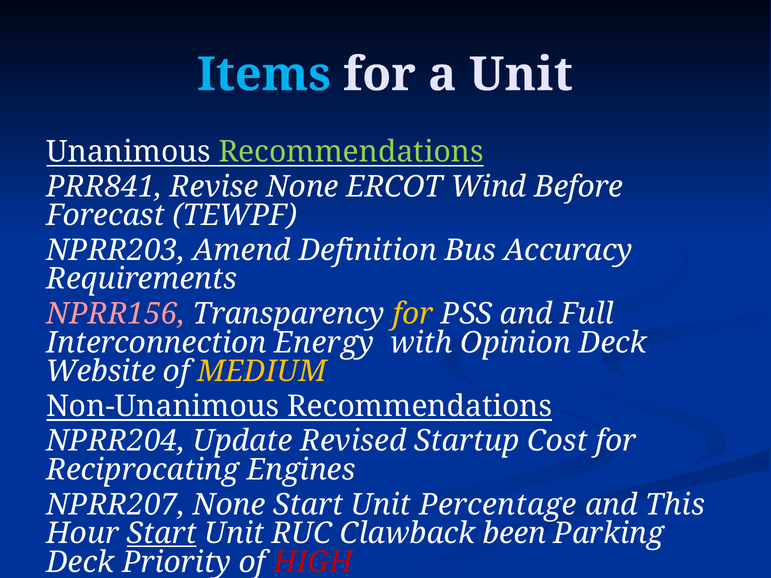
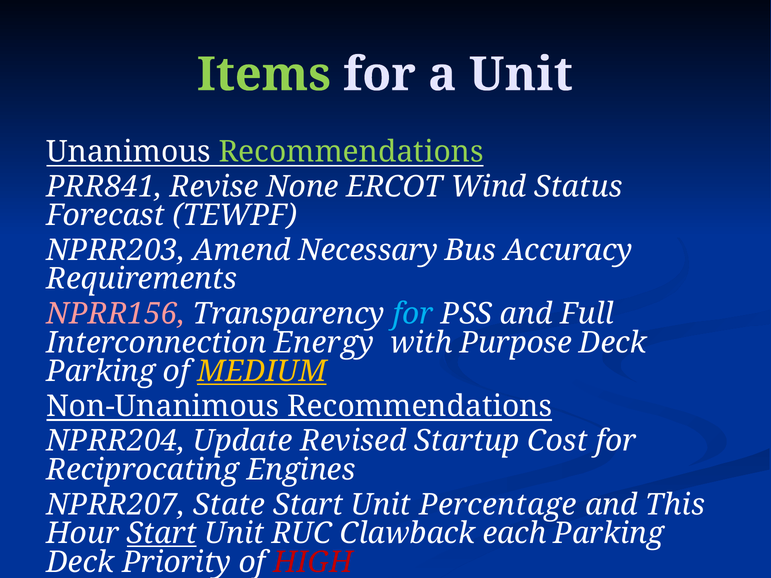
Items colour: light blue -> light green (264, 75)
Before: Before -> Status (578, 187)
Definition: Definition -> Necessary (368, 250)
for colour: yellow -> light blue (413, 314)
Opinion: Opinion -> Purpose (516, 343)
Website: Website -> Parking (101, 372)
MEDIUM underline: none -> present (262, 372)
NPRR207 None: None -> State (229, 505)
been: been -> each (515, 534)
